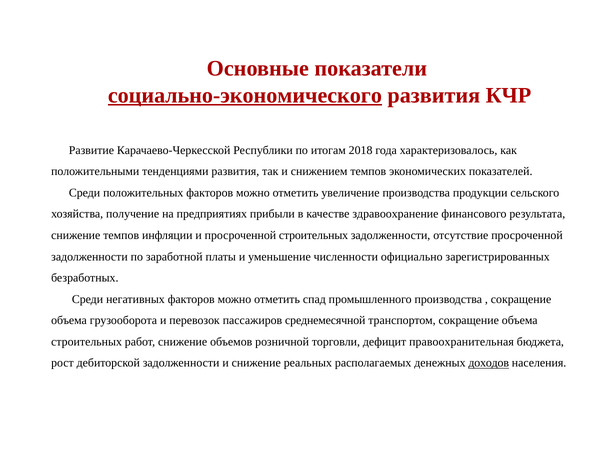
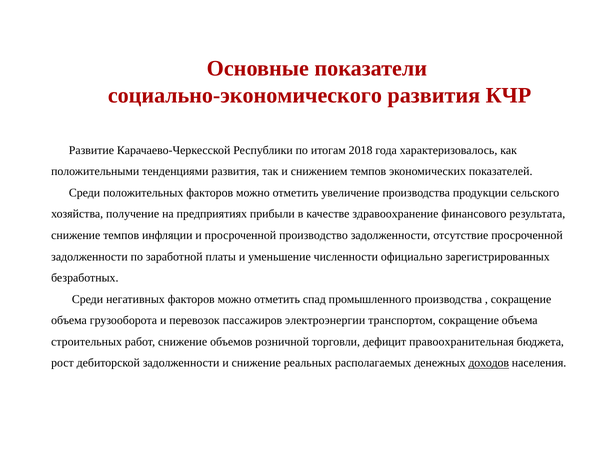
социально-экономического underline: present -> none (245, 95)
просроченной строительных: строительных -> производство (313, 235)
среднемесячной: среднемесячной -> электроэнергии (325, 320)
